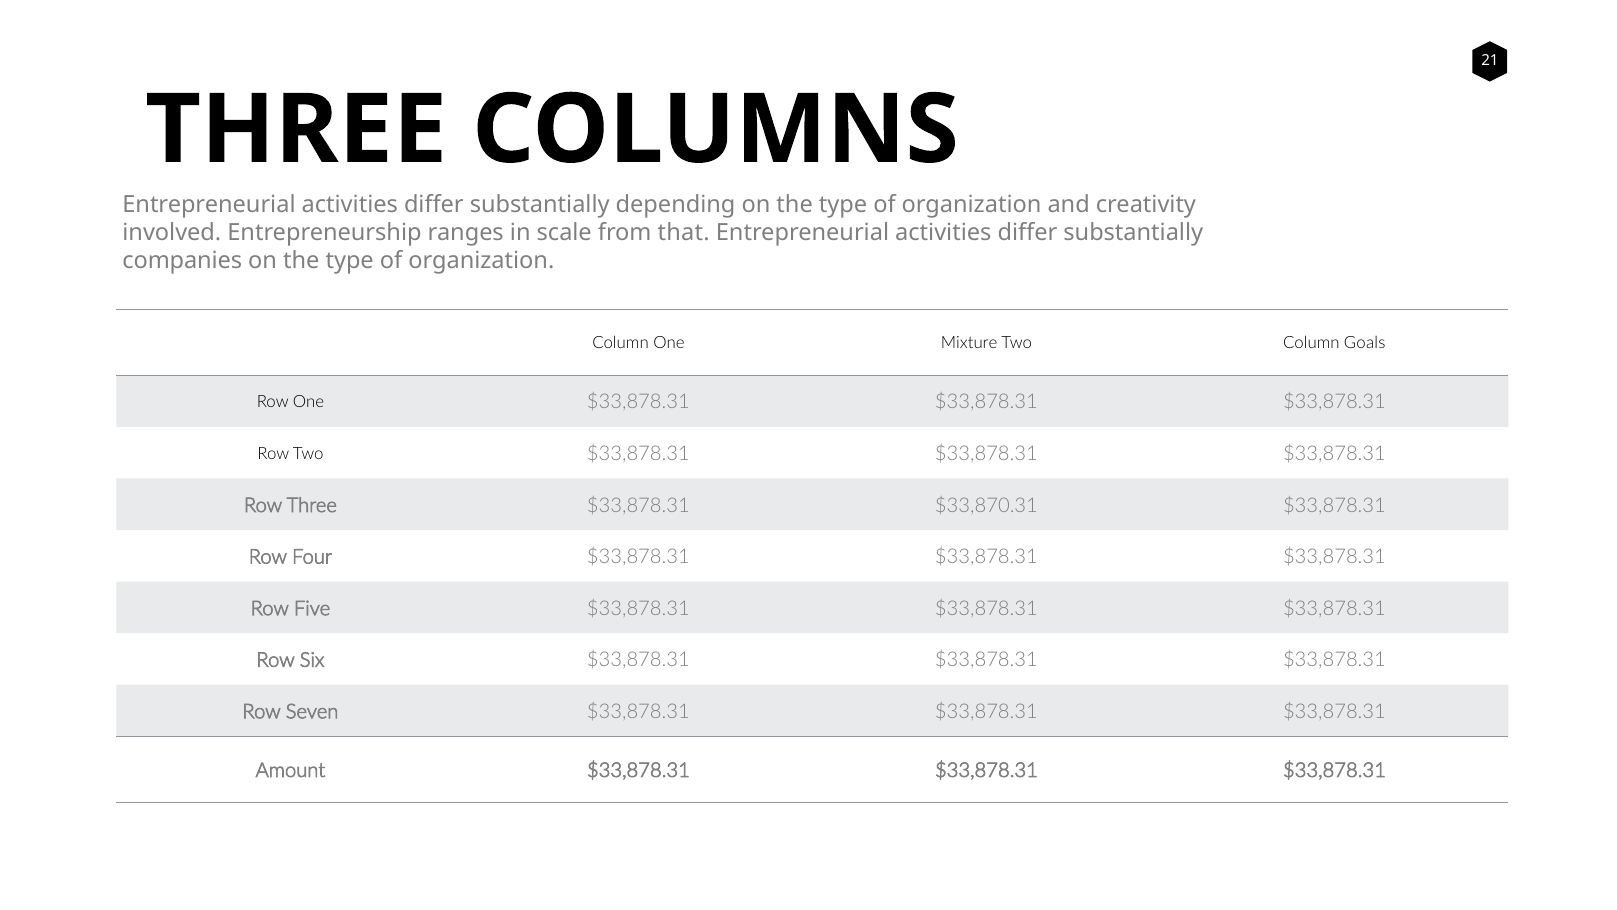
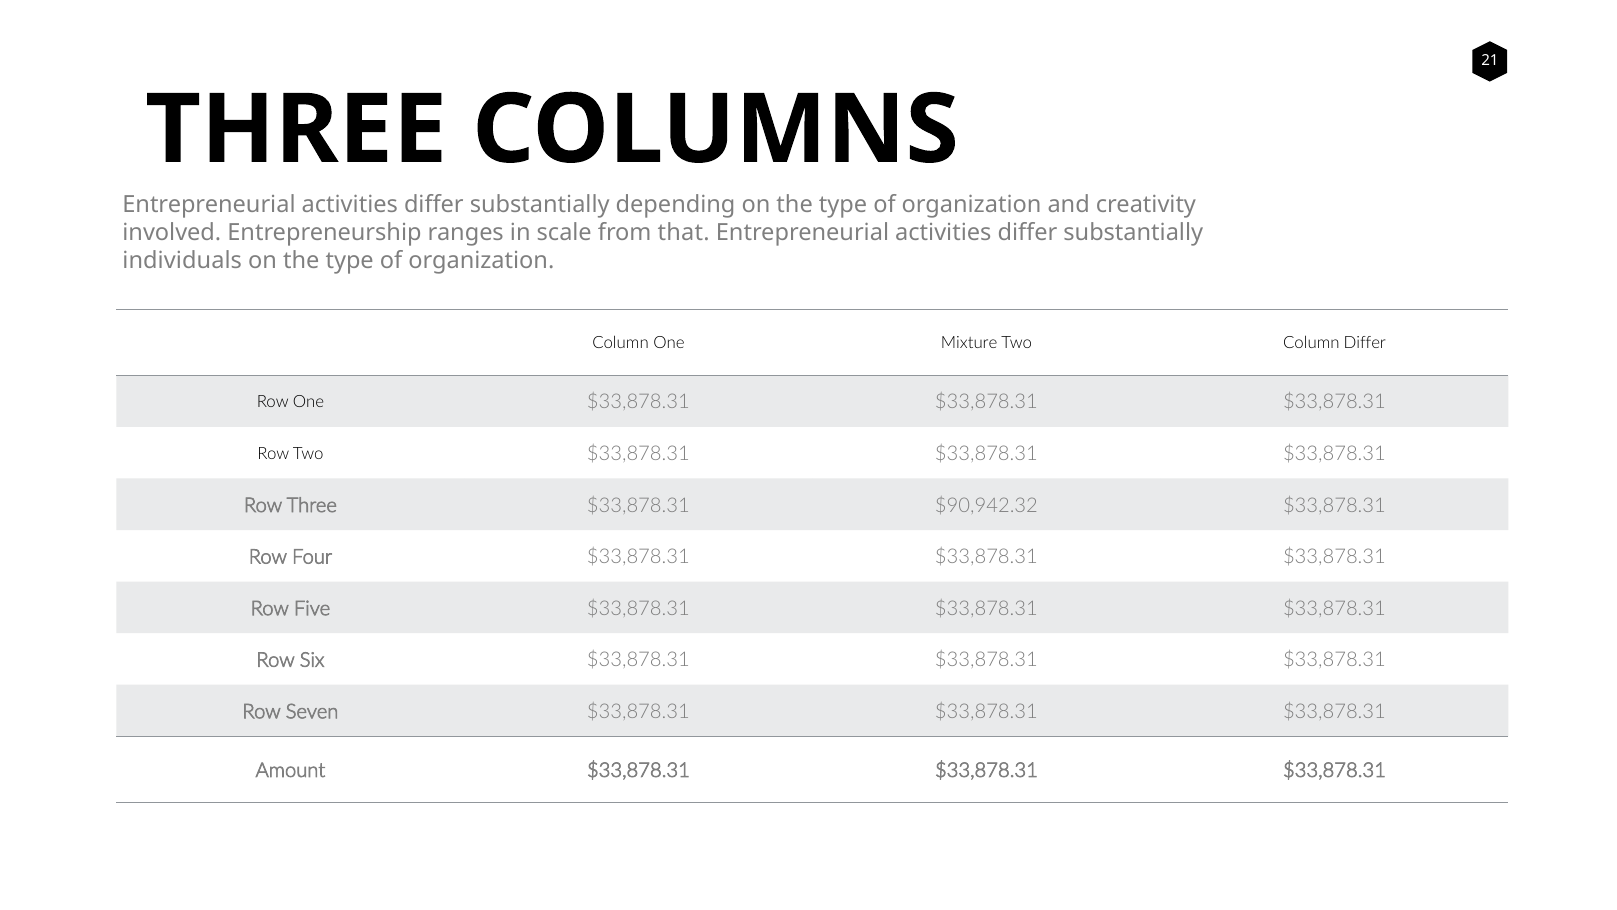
companies: companies -> individuals (182, 261)
Column Goals: Goals -> Differ (1365, 343)
$33,870.31: $33,870.31 -> $90,942.32 (986, 505)
